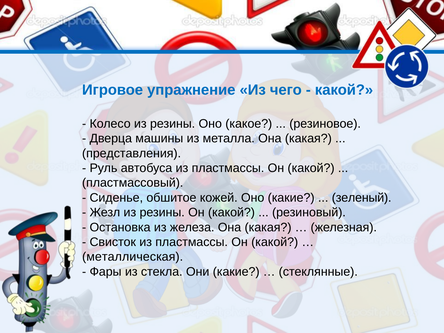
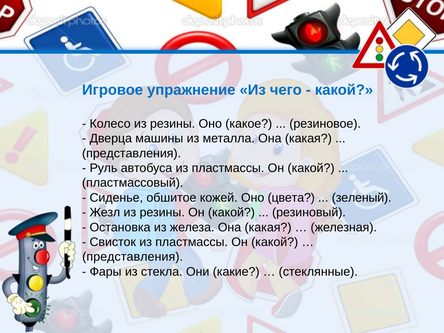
Оно какие: какие -> цвета (291, 198)
металлическая: металлическая -> представления (133, 257)
